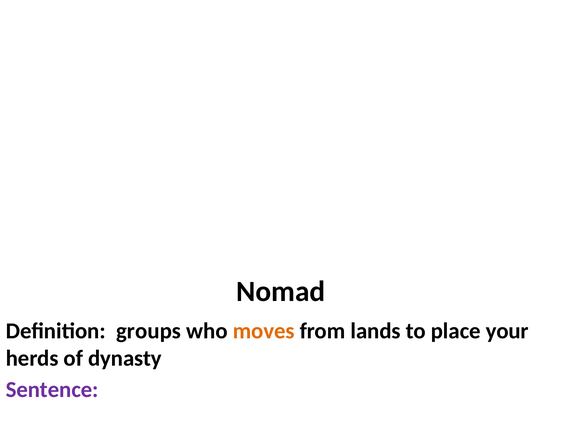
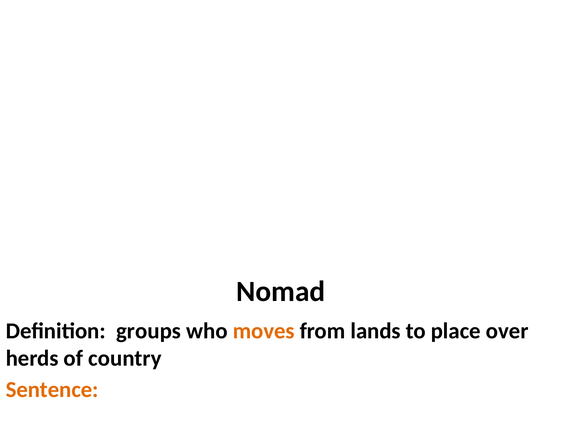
your: your -> over (507, 331)
dynasty: dynasty -> country (125, 358)
Sentence colour: purple -> orange (52, 389)
